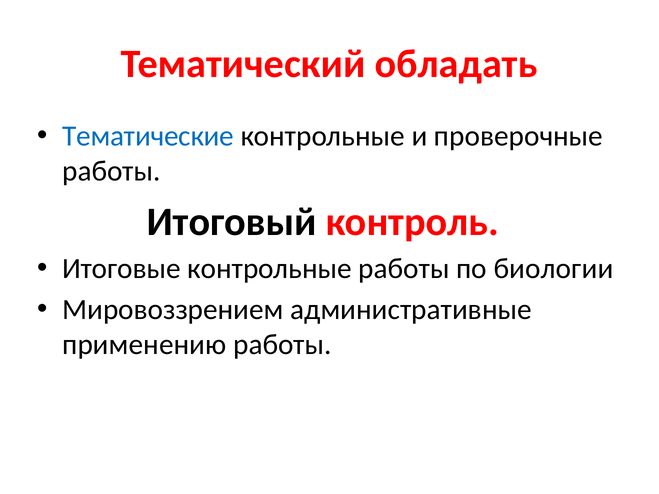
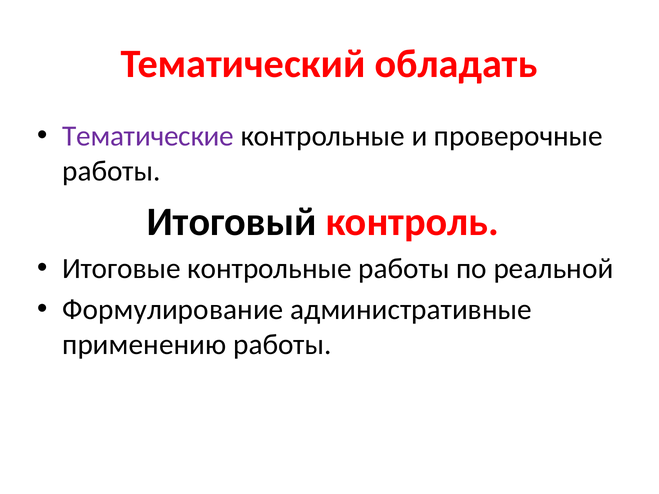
Тематические colour: blue -> purple (148, 136)
биологии: биологии -> реальной (554, 269)
Мировоззрением: Мировоззрением -> Формулирование (173, 310)
